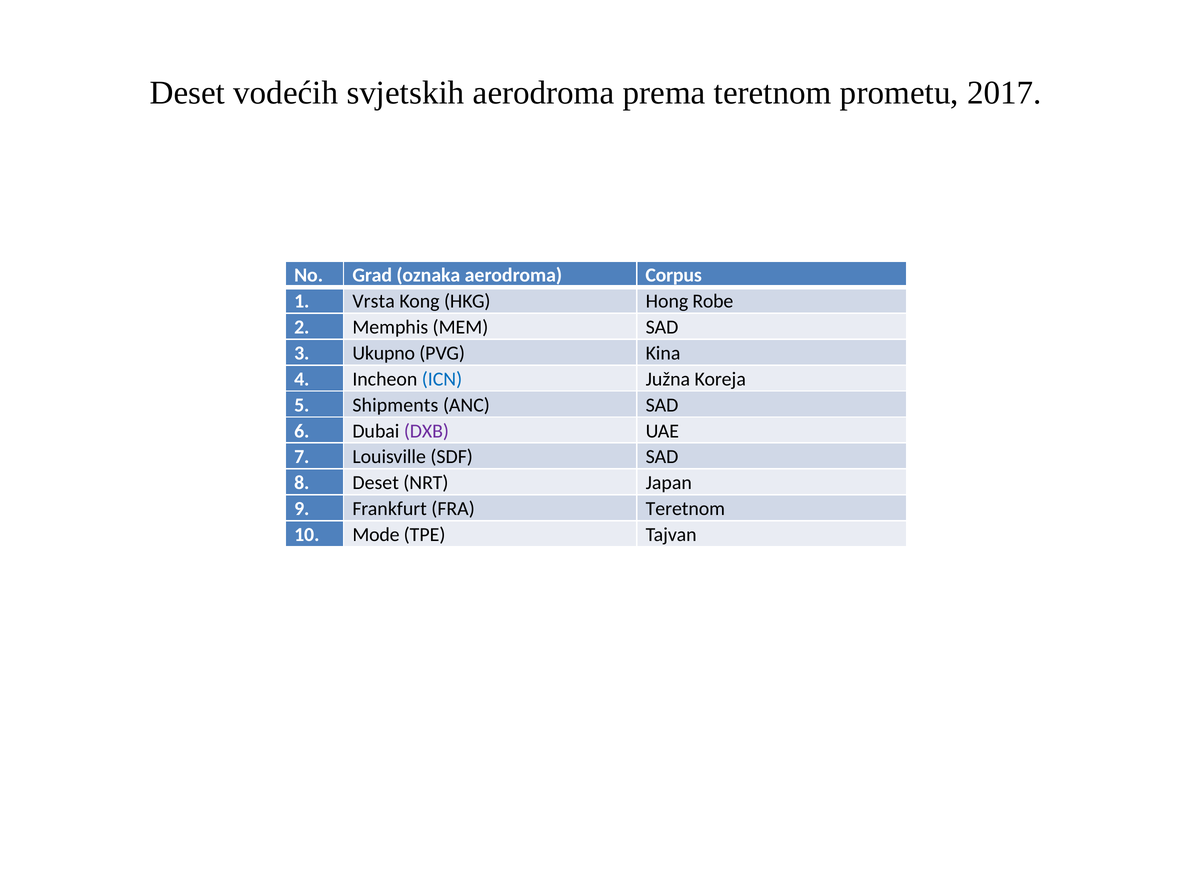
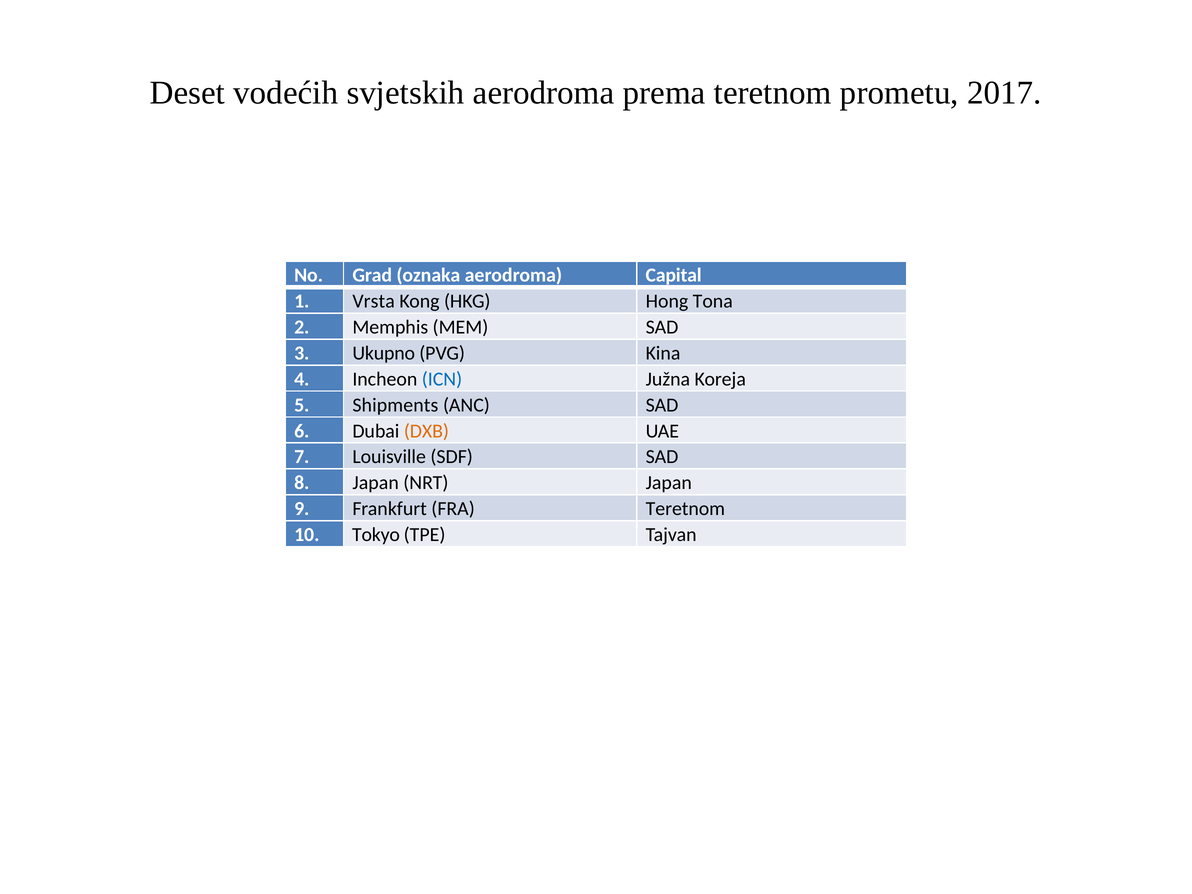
Corpus: Corpus -> Capital (674, 275)
Robe: Robe -> Tona (713, 301)
DXB colour: purple -> orange (426, 431)
8 Deset: Deset -> Japan (376, 483)
Mode: Mode -> Tokyo (376, 535)
